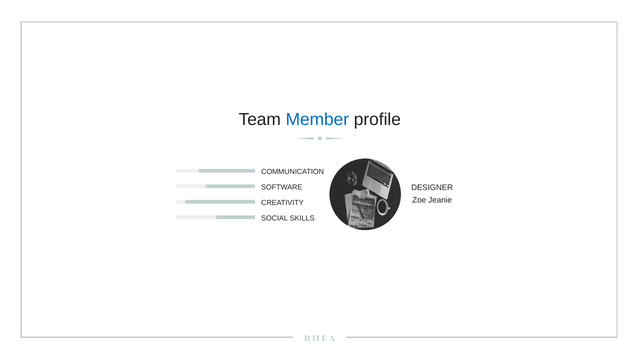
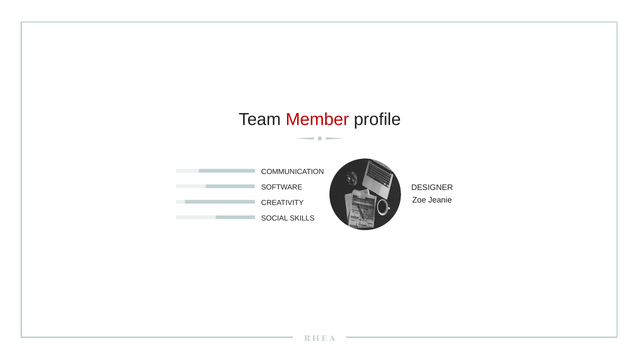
Member colour: blue -> red (317, 119)
